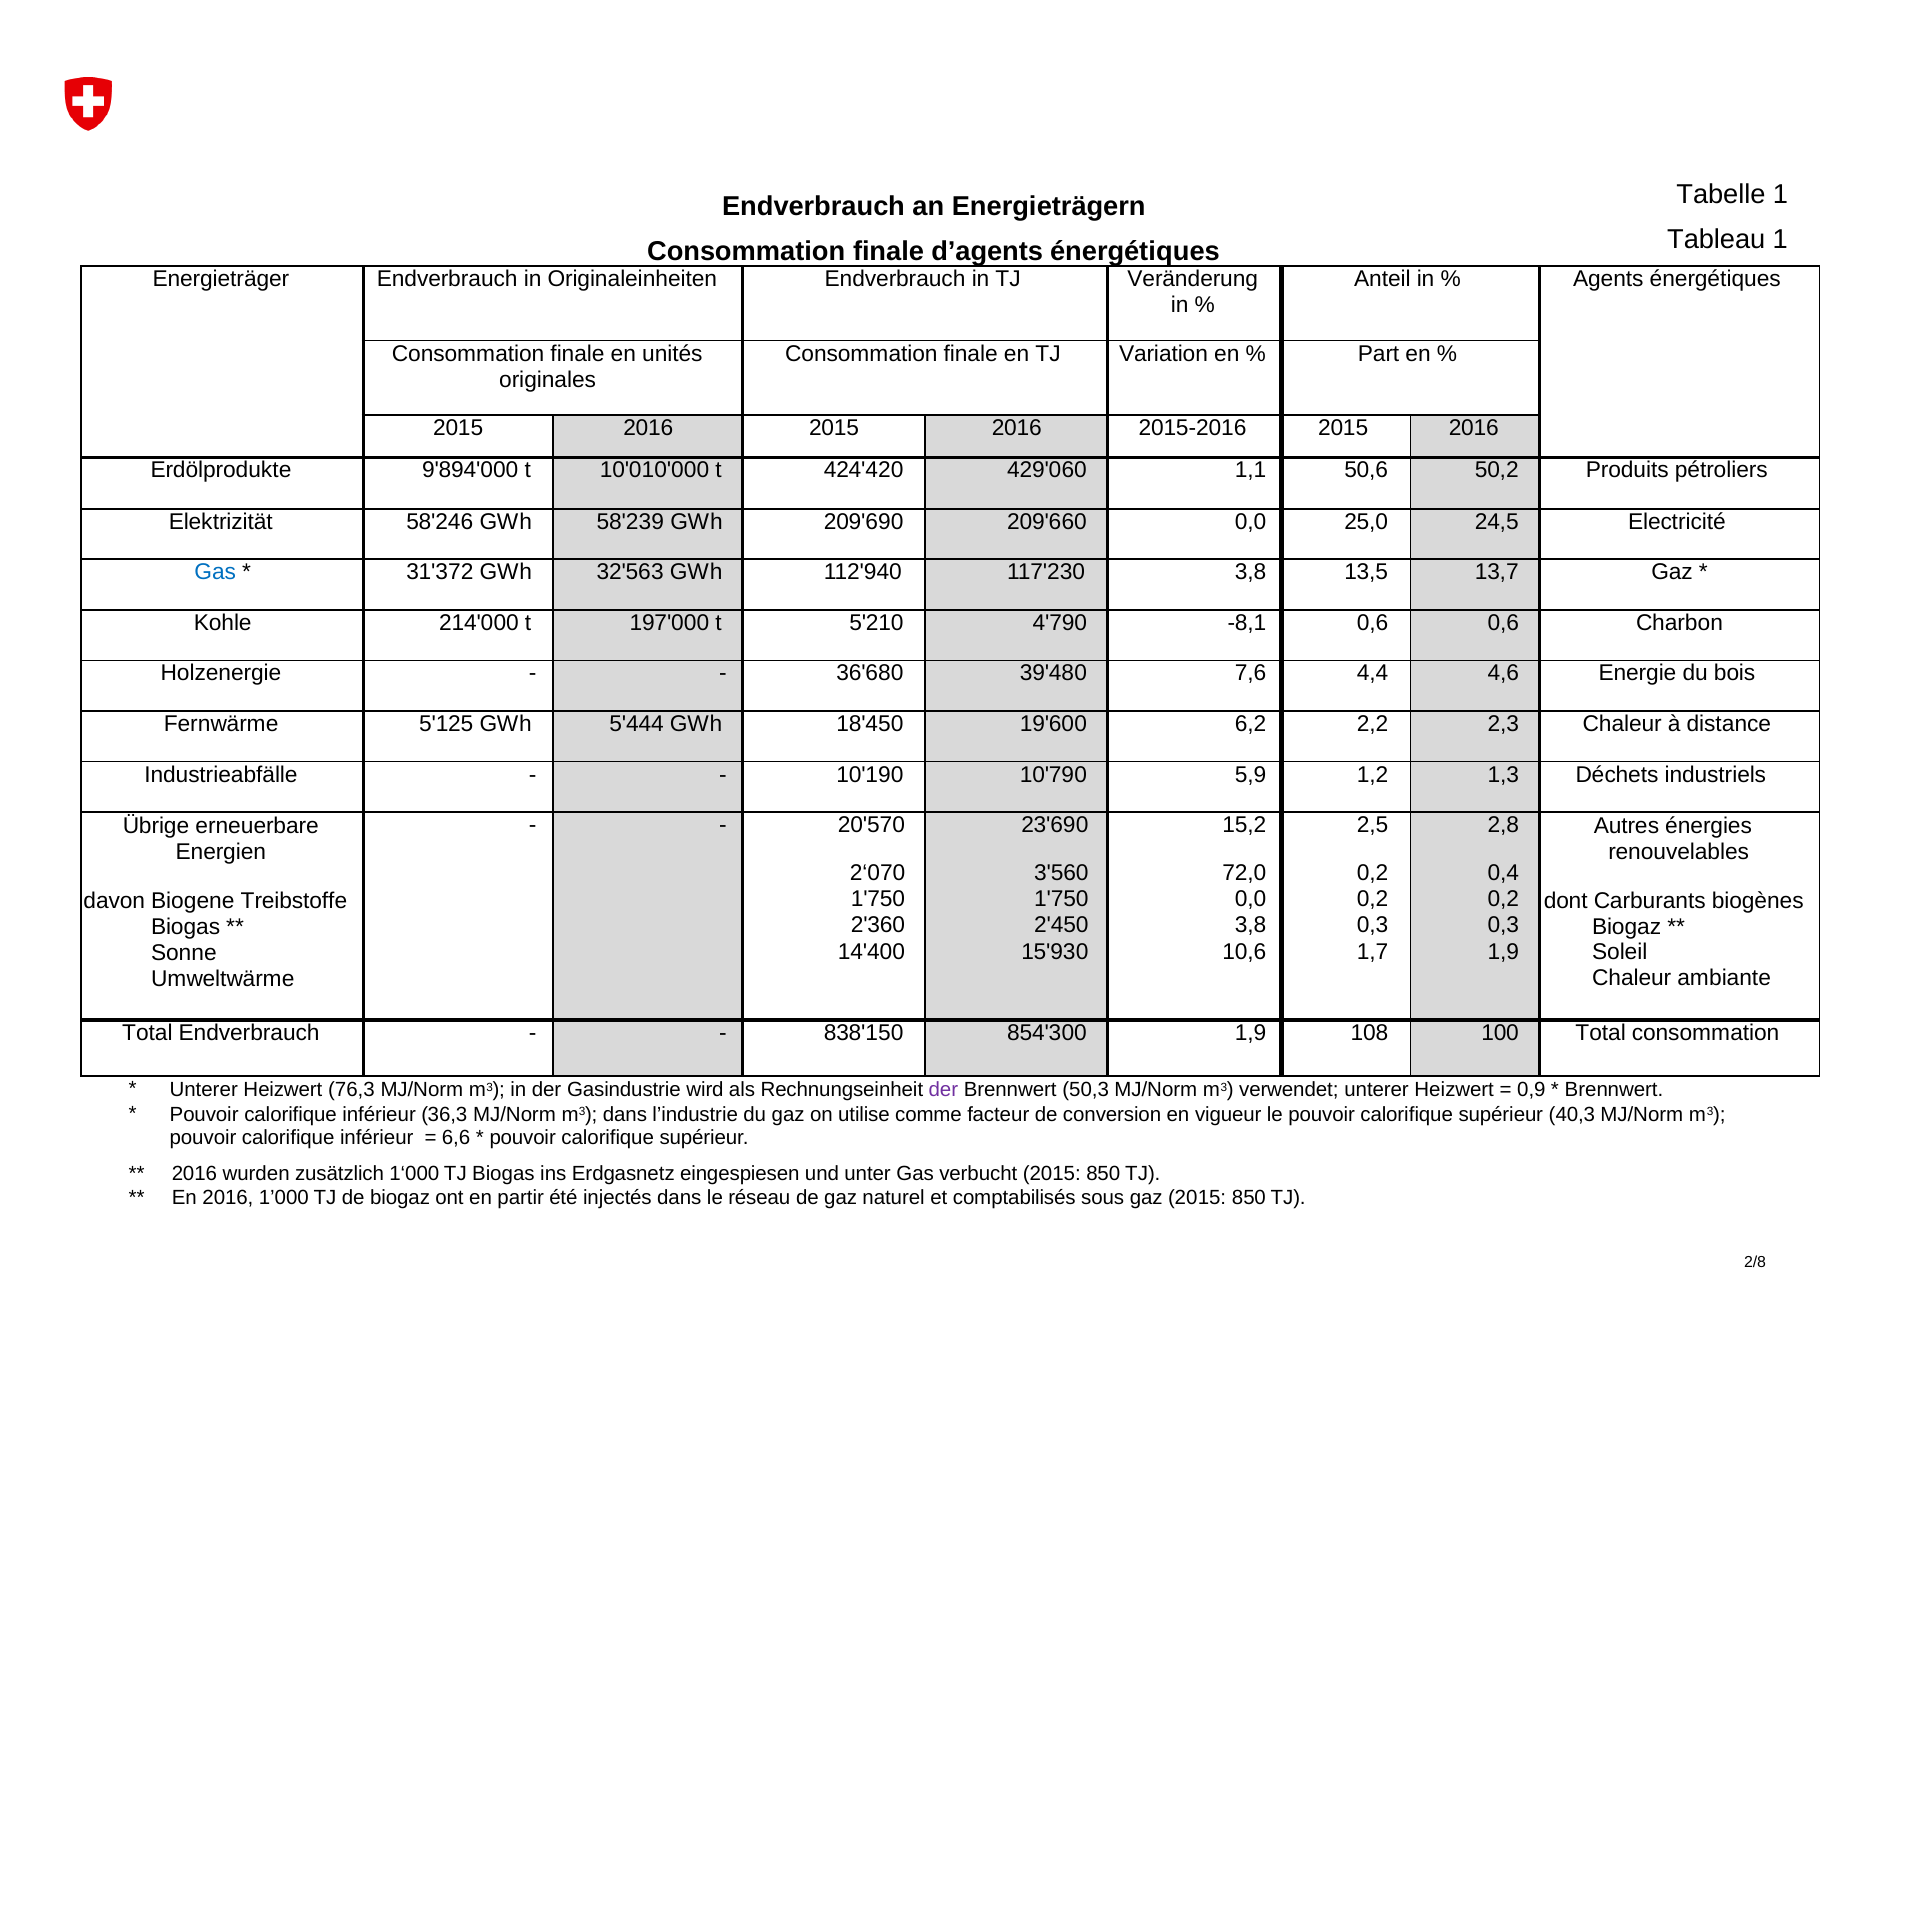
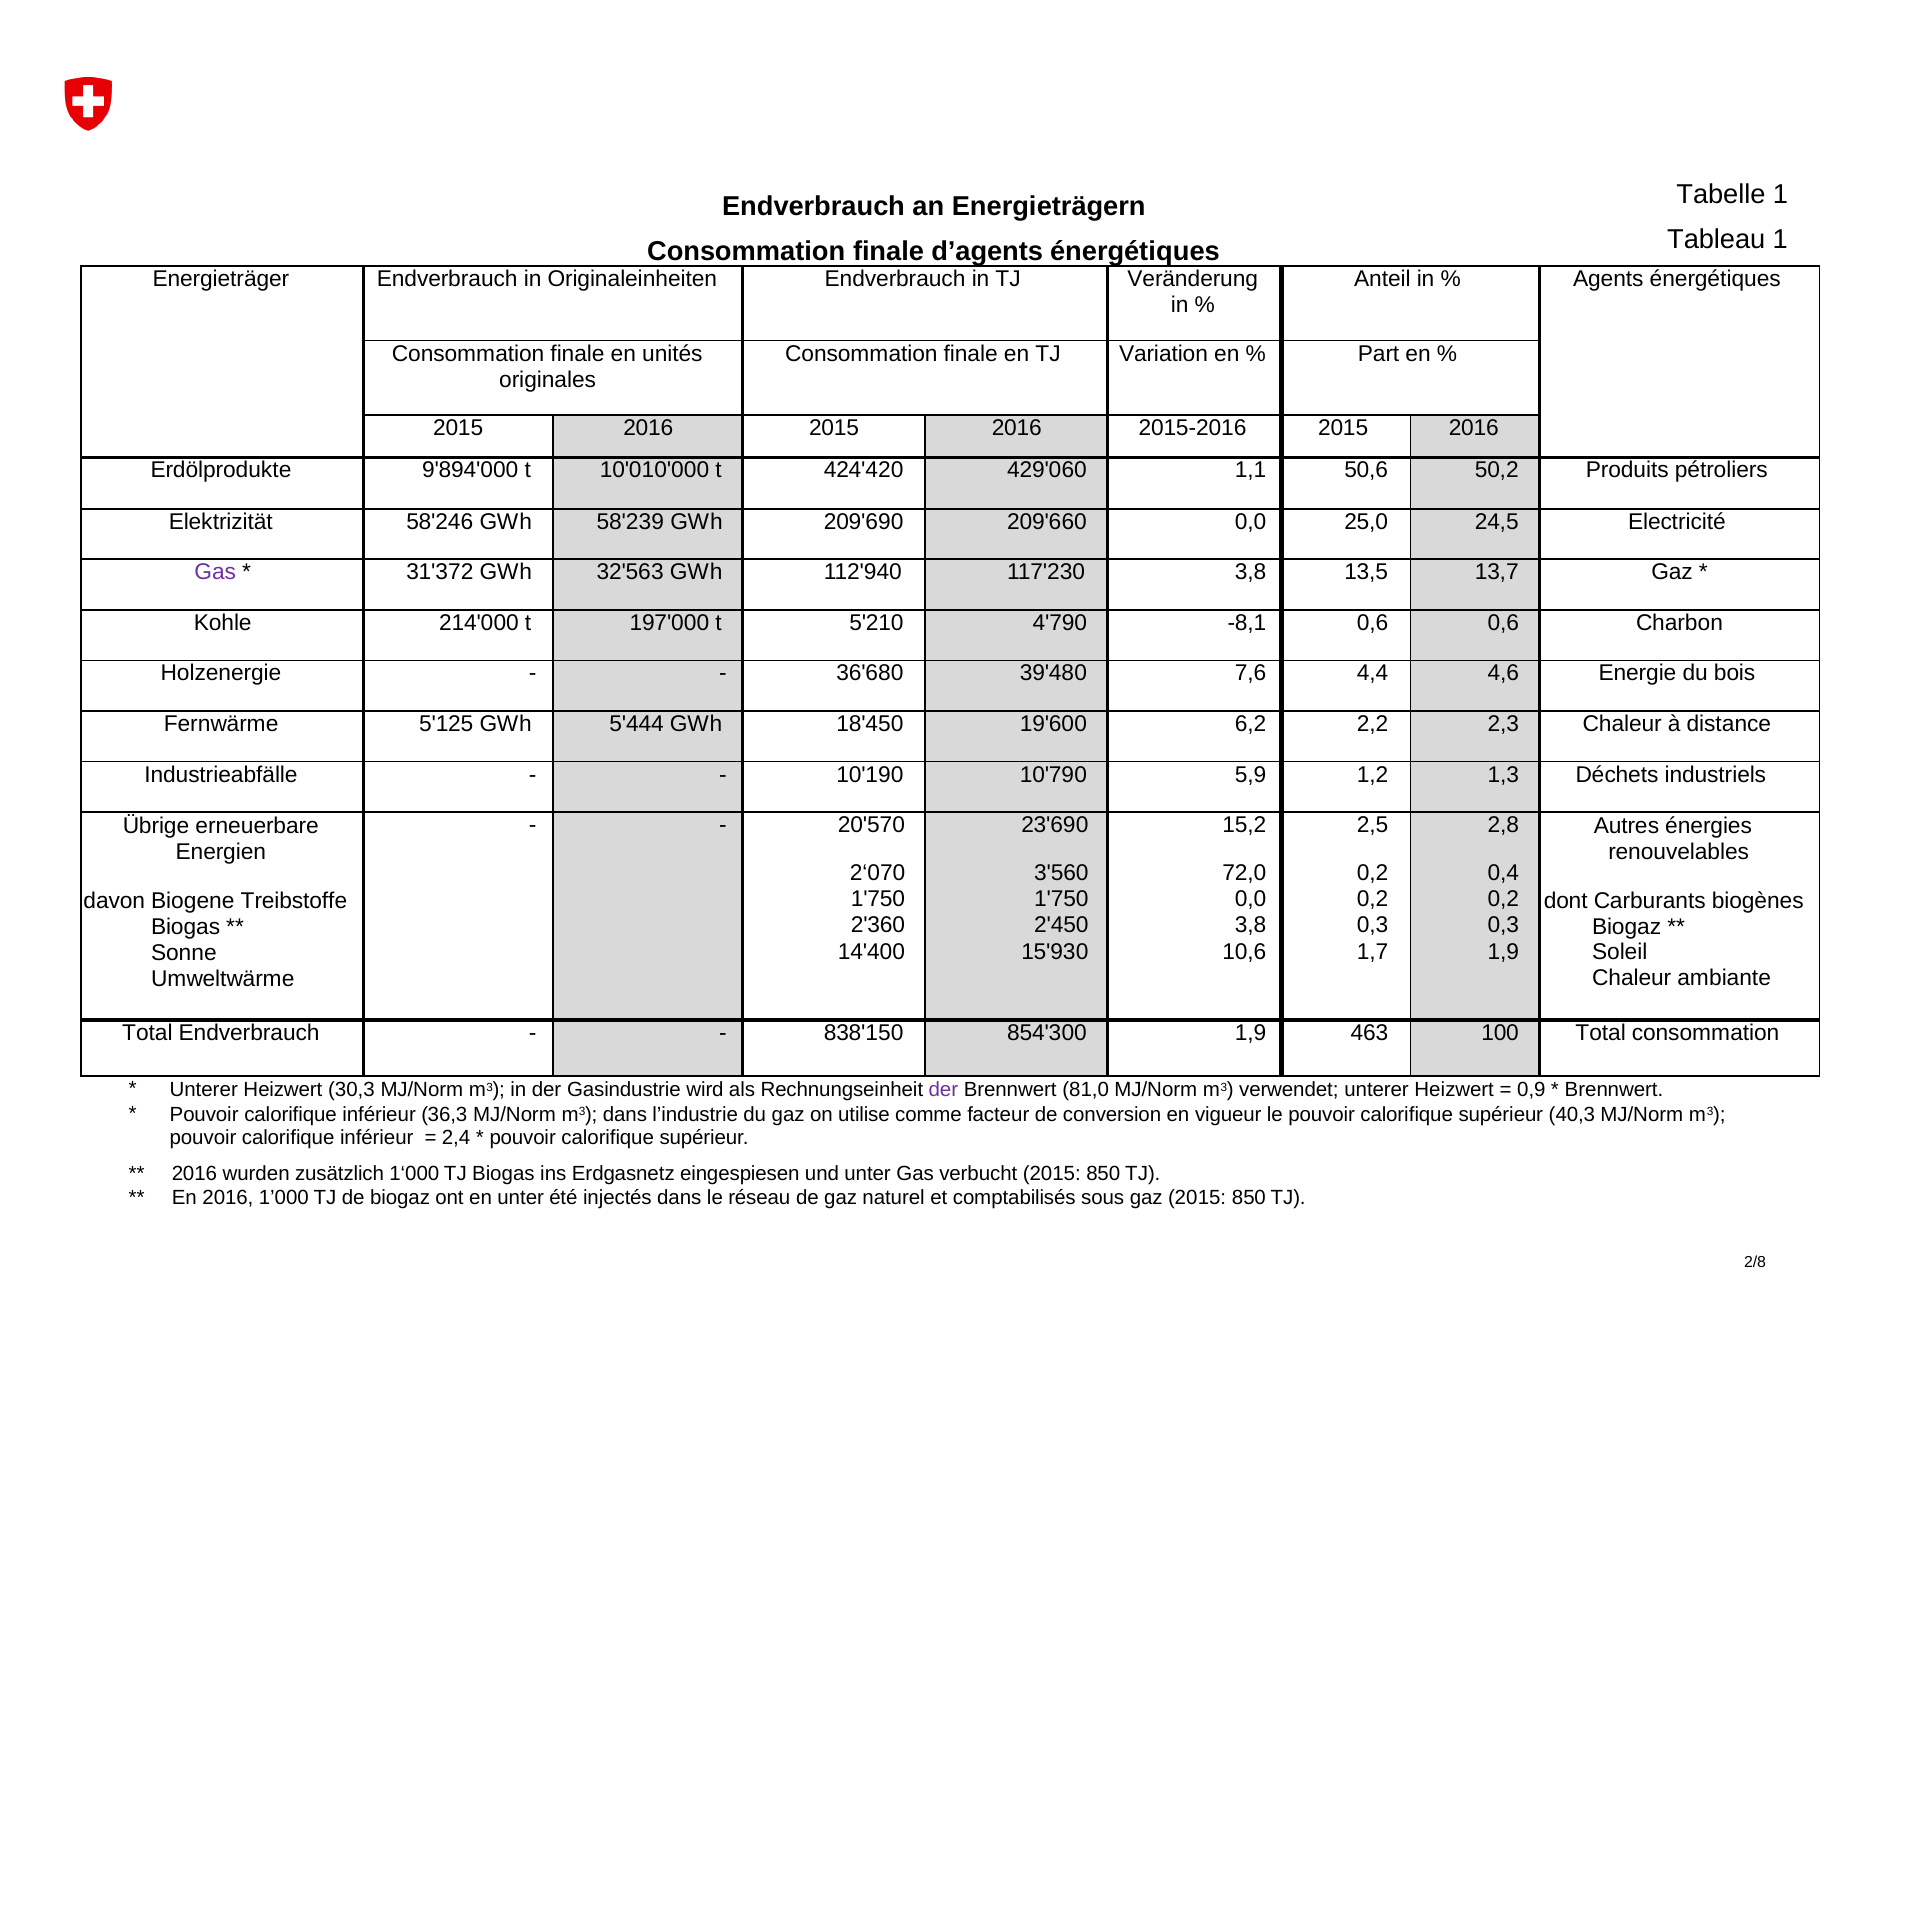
Gas colour: blue -> purple (215, 572)
108: 108 -> 463 (1369, 1033)
76,3: 76,3 -> 30,3 (351, 1090)
50,3: 50,3 -> 81,0 (1086, 1090)
6,6: 6,6 -> 2,4 (456, 1138)
en partir: partir -> unter (521, 1198)
